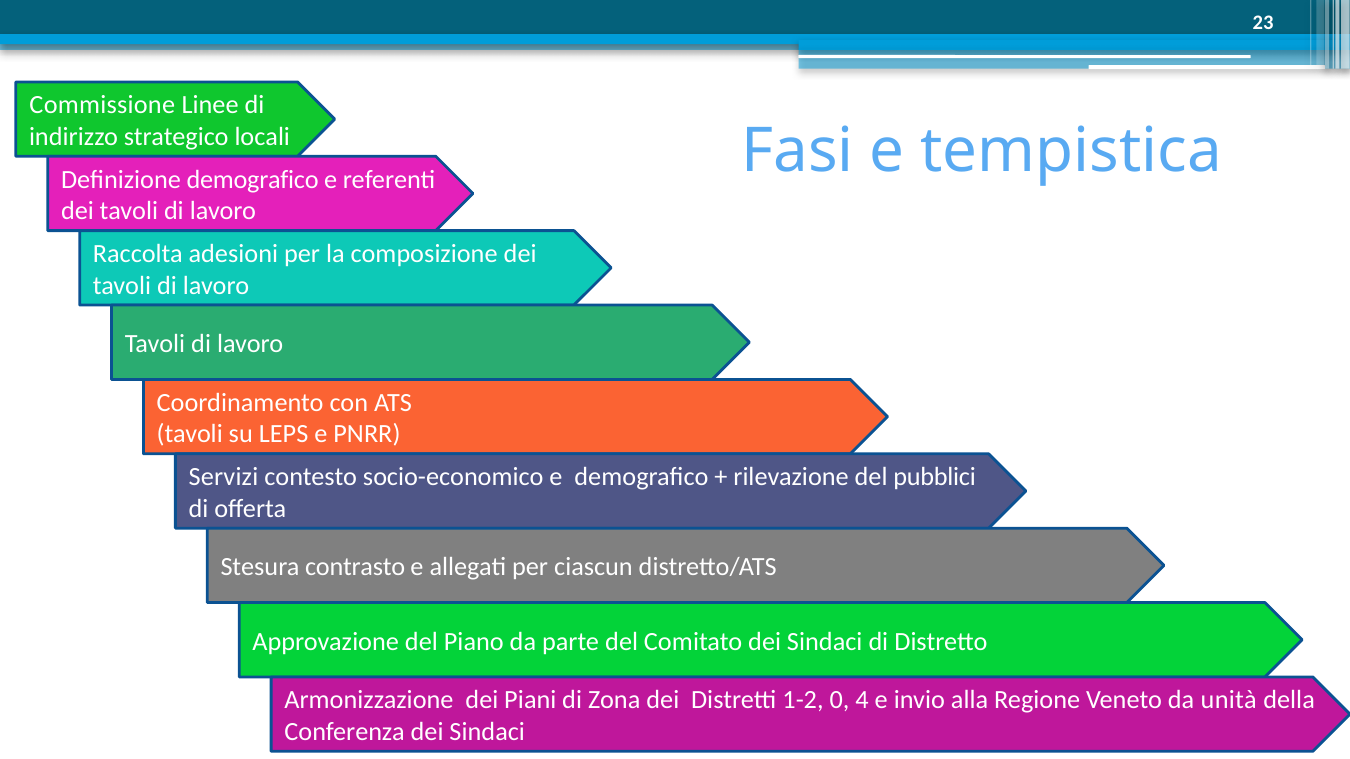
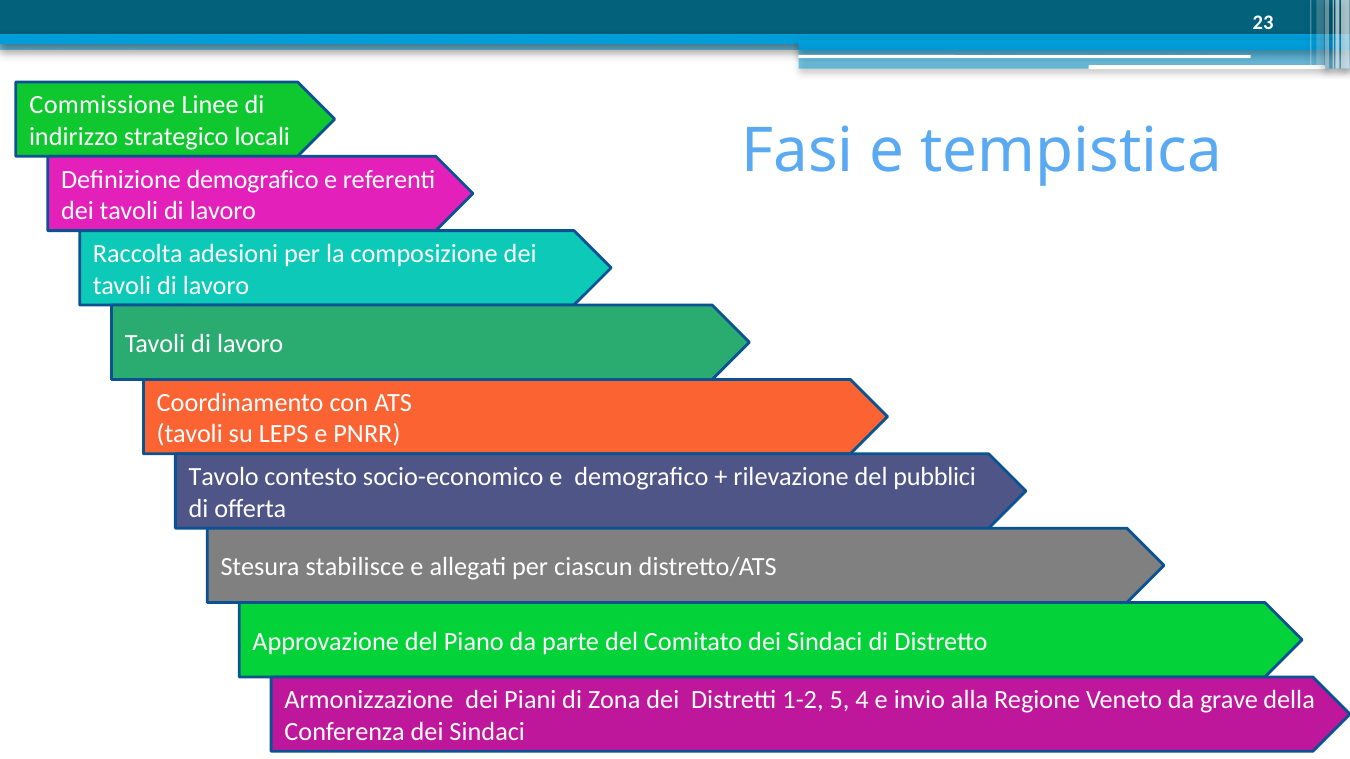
Servizi: Servizi -> Tavolo (224, 477)
contrasto: contrasto -> stabilisce (355, 567)
0: 0 -> 5 (840, 701)
unità: unità -> grave (1229, 701)
